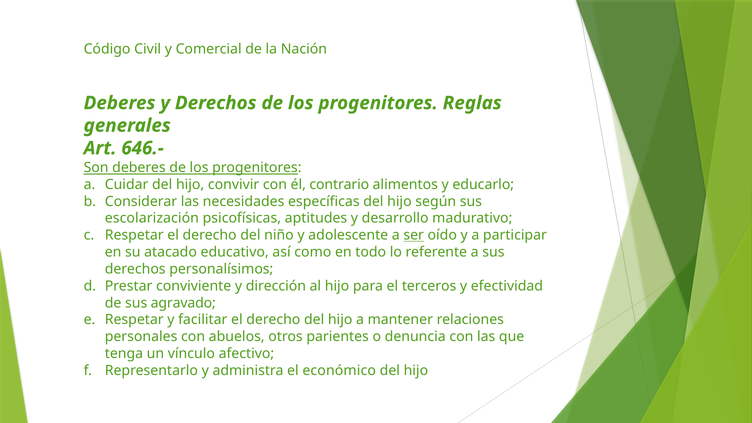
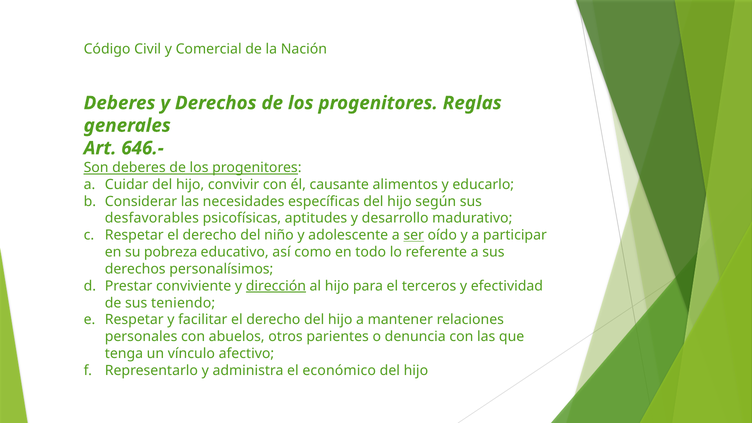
contrario: contrario -> causante (339, 184)
escolarización: escolarización -> desfavorables (152, 218)
atacado: atacado -> pobreza (171, 252)
dirección underline: none -> present (276, 286)
agravado: agravado -> teniendo (183, 303)
